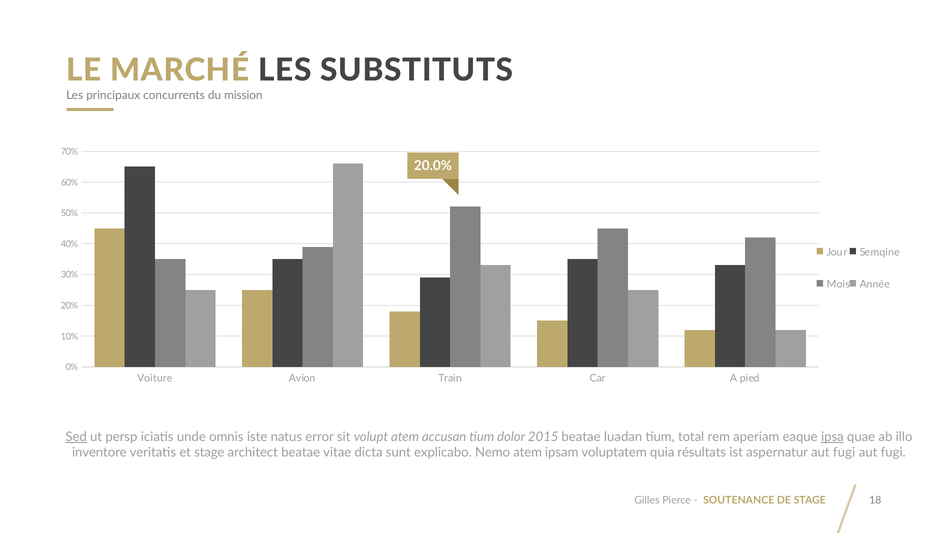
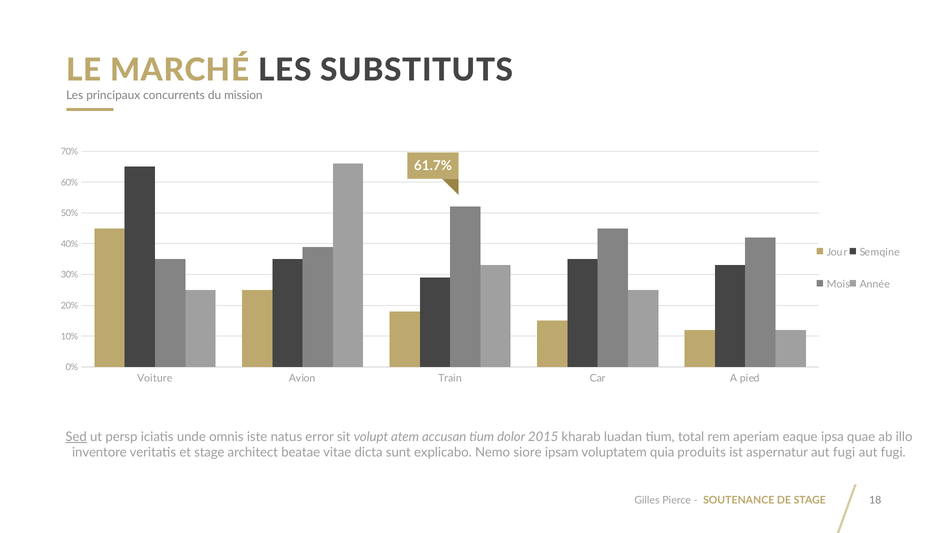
20.0%: 20.0% -> 61.7% (433, 166)
2015 beatae: beatae -> kharab (581, 437)
ipsa underline: present -> none (832, 437)
Nemo atem: atem -> siore (528, 453)
résultats: résultats -> produits (702, 453)
